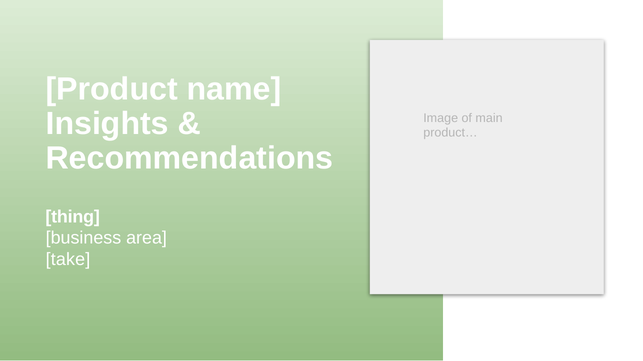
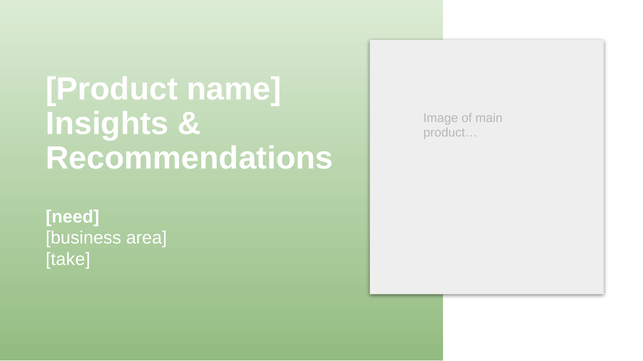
thing: thing -> need (73, 217)
